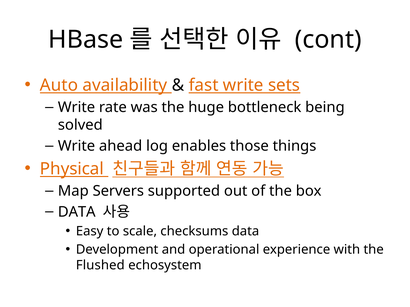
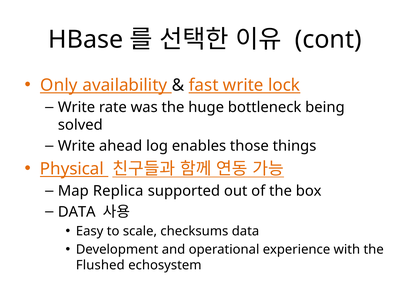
Auto: Auto -> Only (59, 85)
sets: sets -> lock (284, 85)
Servers: Servers -> Replica (118, 191)
